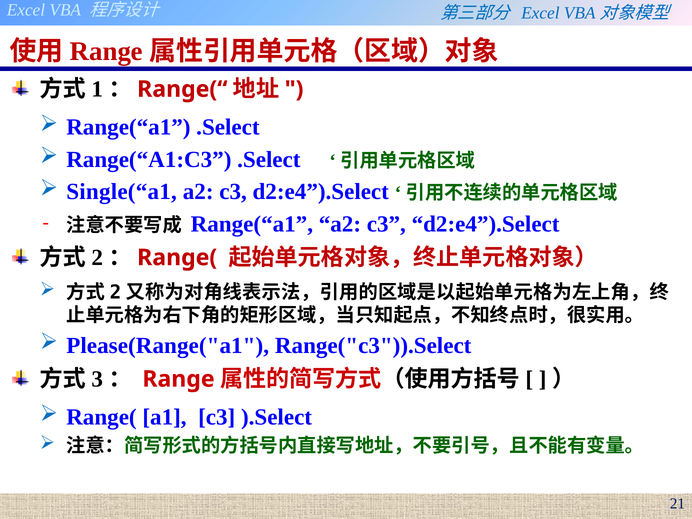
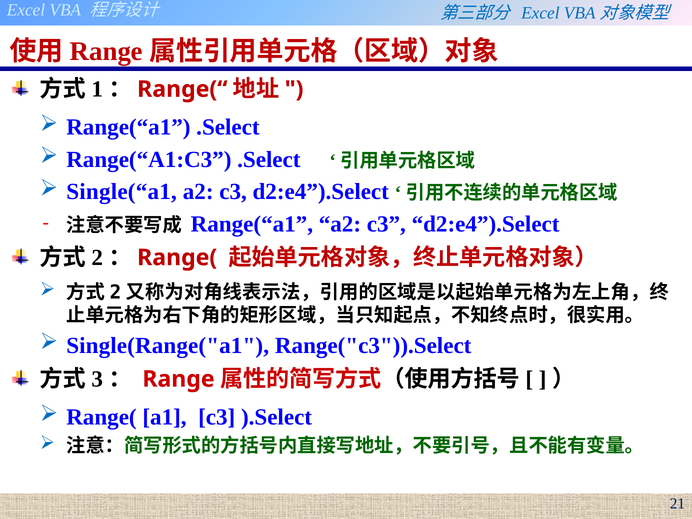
Please(Range("a1: Please(Range("a1 -> Single(Range("a1 (168, 346)
